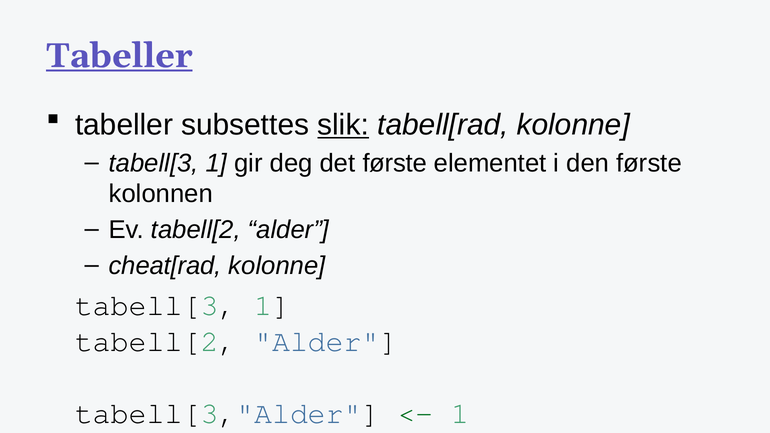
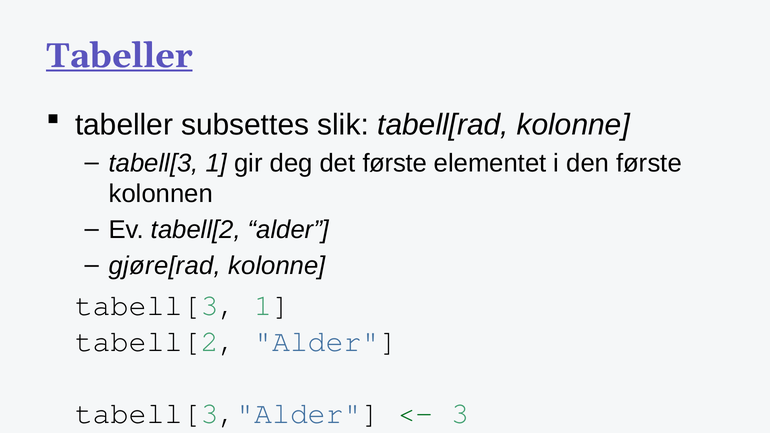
slik underline: present -> none (343, 125)
cheat[rad: cheat[rad -> gjøre[rad (165, 266)
1: 1 -> 3 (460, 413)
